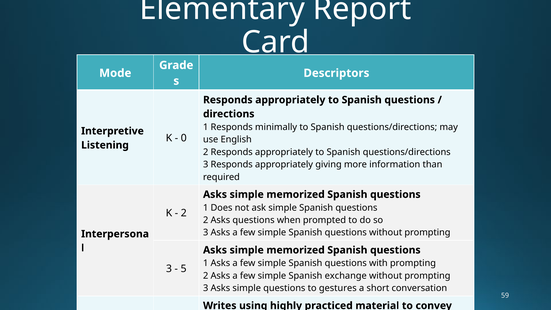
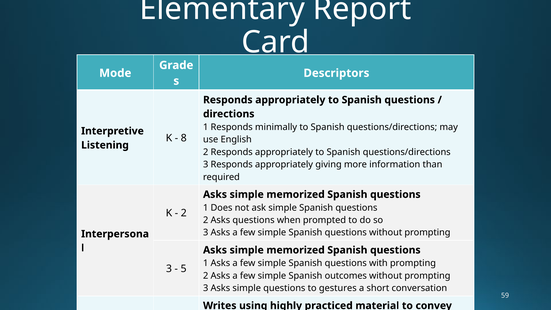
0: 0 -> 8 (184, 138)
exchange: exchange -> outcomes (346, 276)
